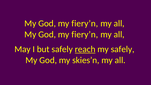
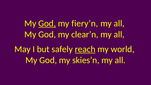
God underline: none -> present (47, 23)
fiery’n: fiery’n -> clear’n (85, 34)
my safely: safely -> world (123, 49)
